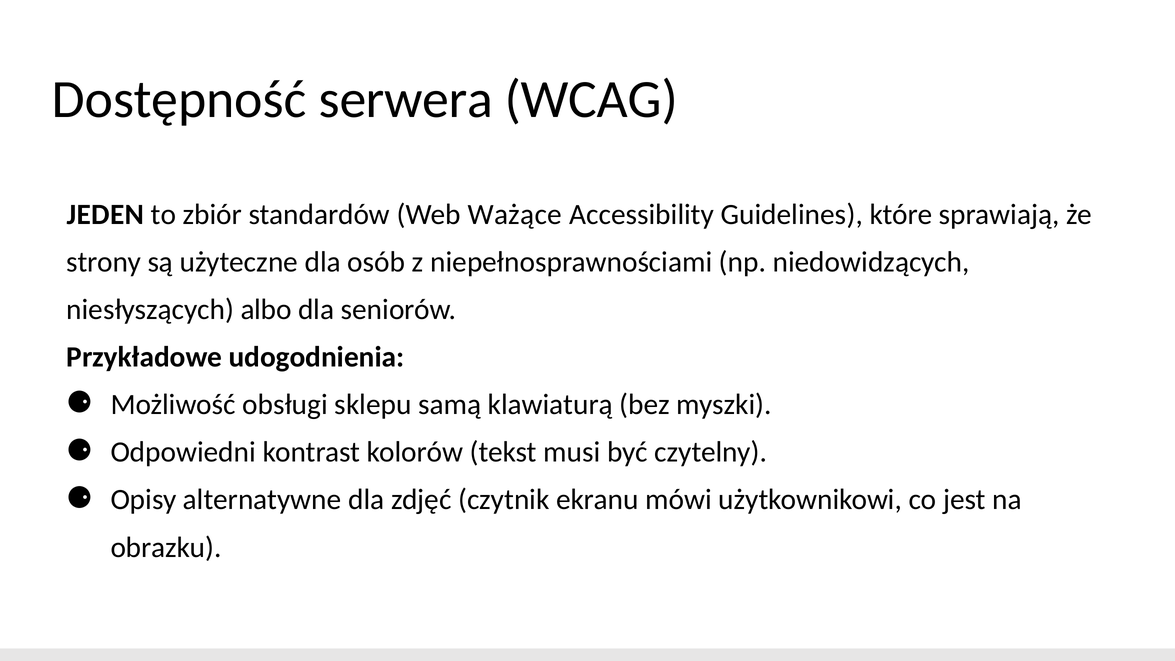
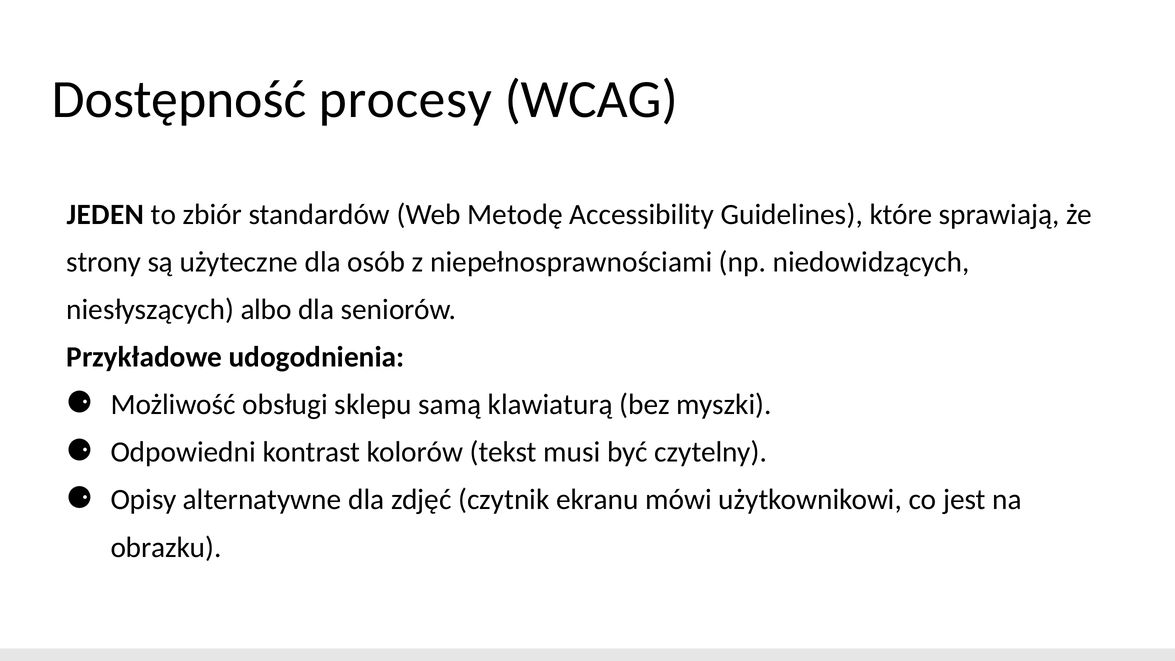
serwera: serwera -> procesy (405, 99)
Ważące: Ważące -> Metodę (515, 214)
